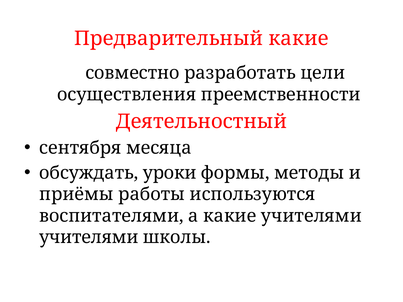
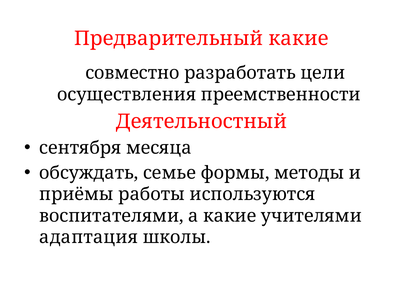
уроки: уроки -> семье (170, 173)
учителями: учителями -> адаптация (89, 237)
